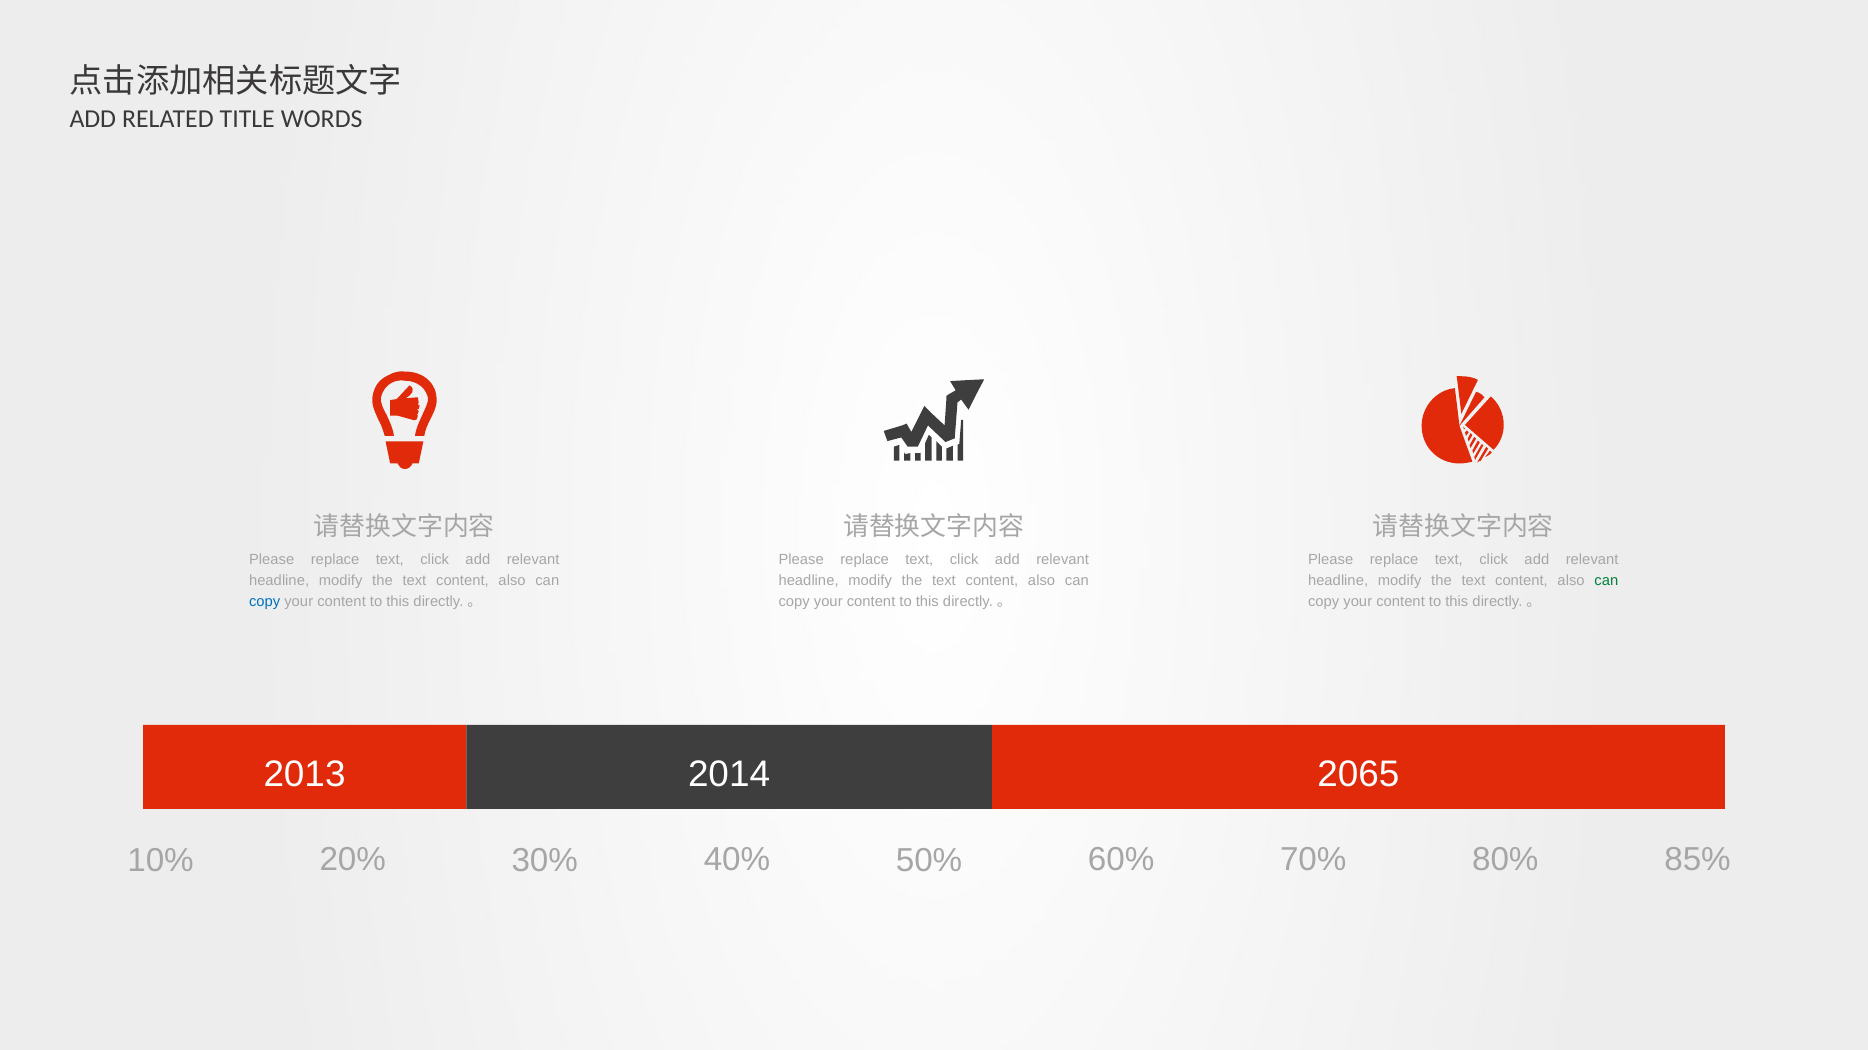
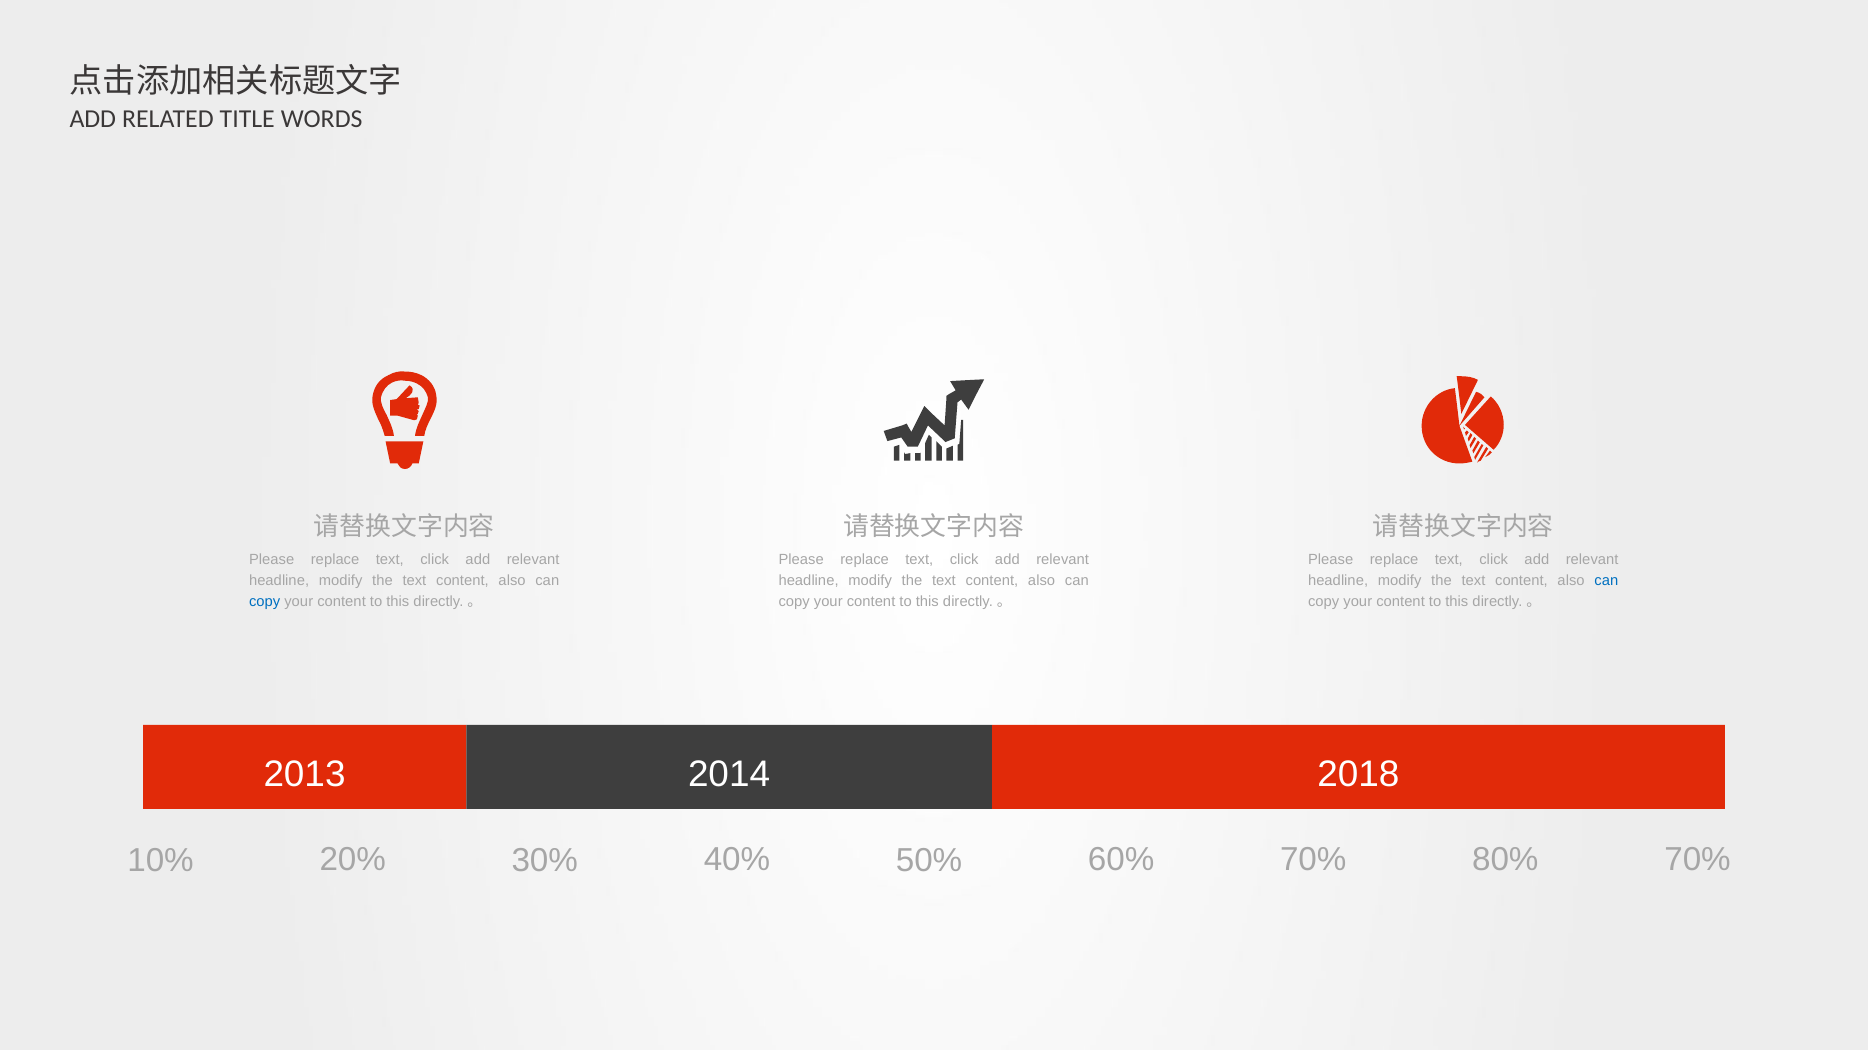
can colour: green -> blue (1606, 581)
2065: 2065 -> 2018 (1358, 774)
80% 85%: 85% -> 70% (1698, 860)
